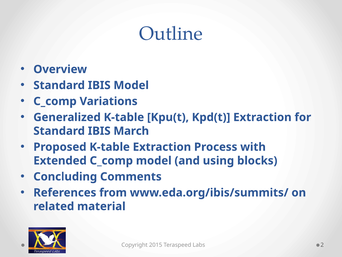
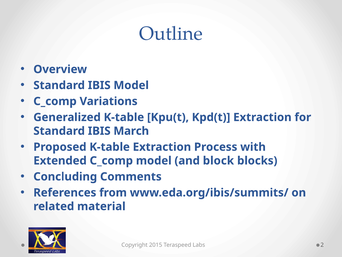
using: using -> block (218, 160)
